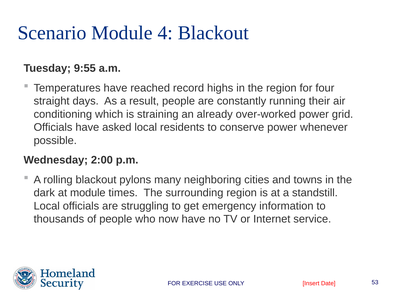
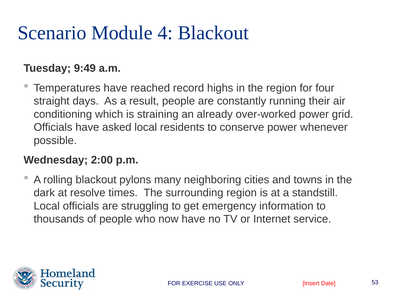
9:55: 9:55 -> 9:49 (85, 68)
at module: module -> resolve (88, 193)
